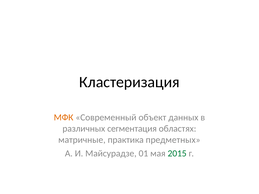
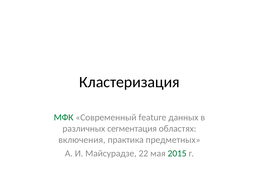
МФК colour: orange -> green (64, 118)
объект: объект -> feature (152, 118)
матричные: матричные -> включения (82, 140)
01: 01 -> 22 (143, 154)
